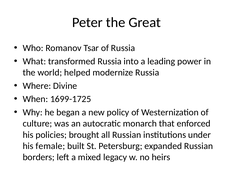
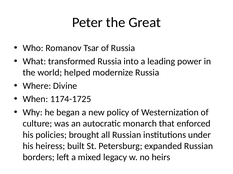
1699-1725: 1699-1725 -> 1174-1725 (71, 100)
female: female -> heiress (50, 147)
